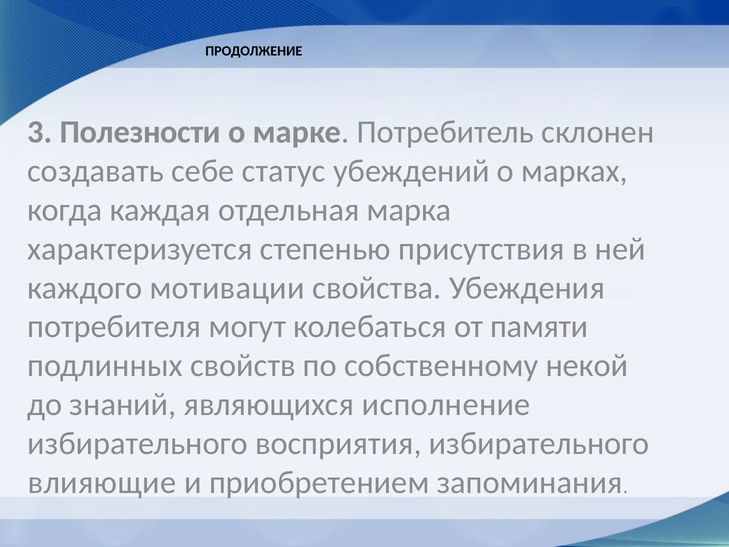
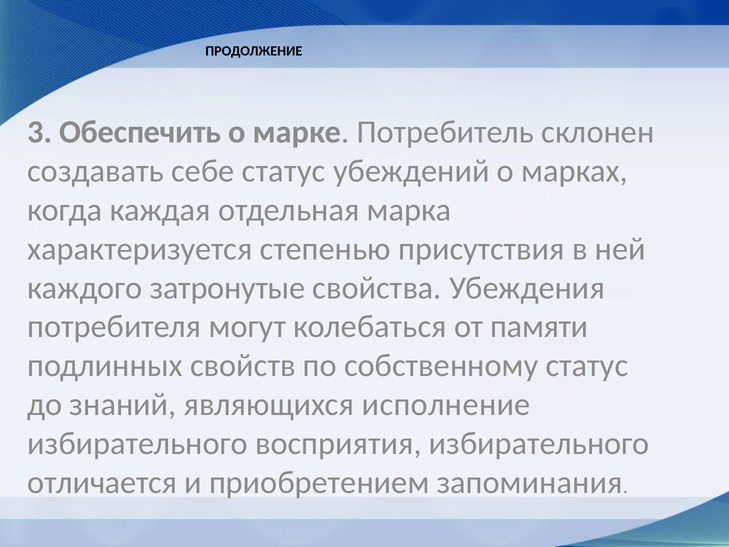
Полезности: Полезности -> Обеспечить (140, 132)
мотивации: мотивации -> затронутые (228, 288)
собственному некой: некой -> статус (587, 365)
влияющие: влияющие -> отличается (102, 482)
